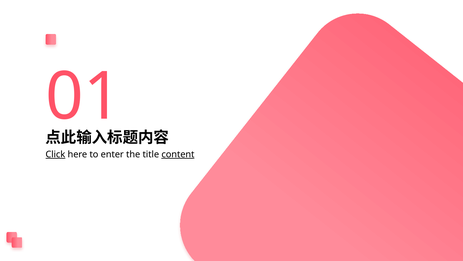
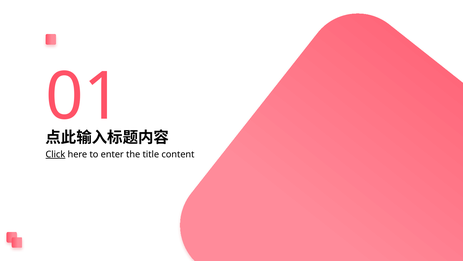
content underline: present -> none (178, 154)
